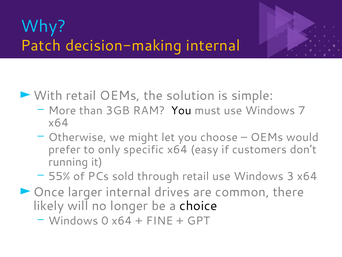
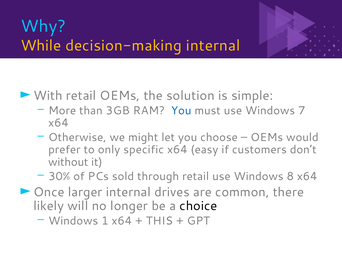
Patch: Patch -> While (41, 45)
You colour: black -> blue (181, 110)
running: running -> without (68, 162)
55%: 55% -> 30% (59, 176)
3: 3 -> 8 (290, 176)
0: 0 -> 1 (105, 221)
FINE: FINE -> THIS (159, 221)
